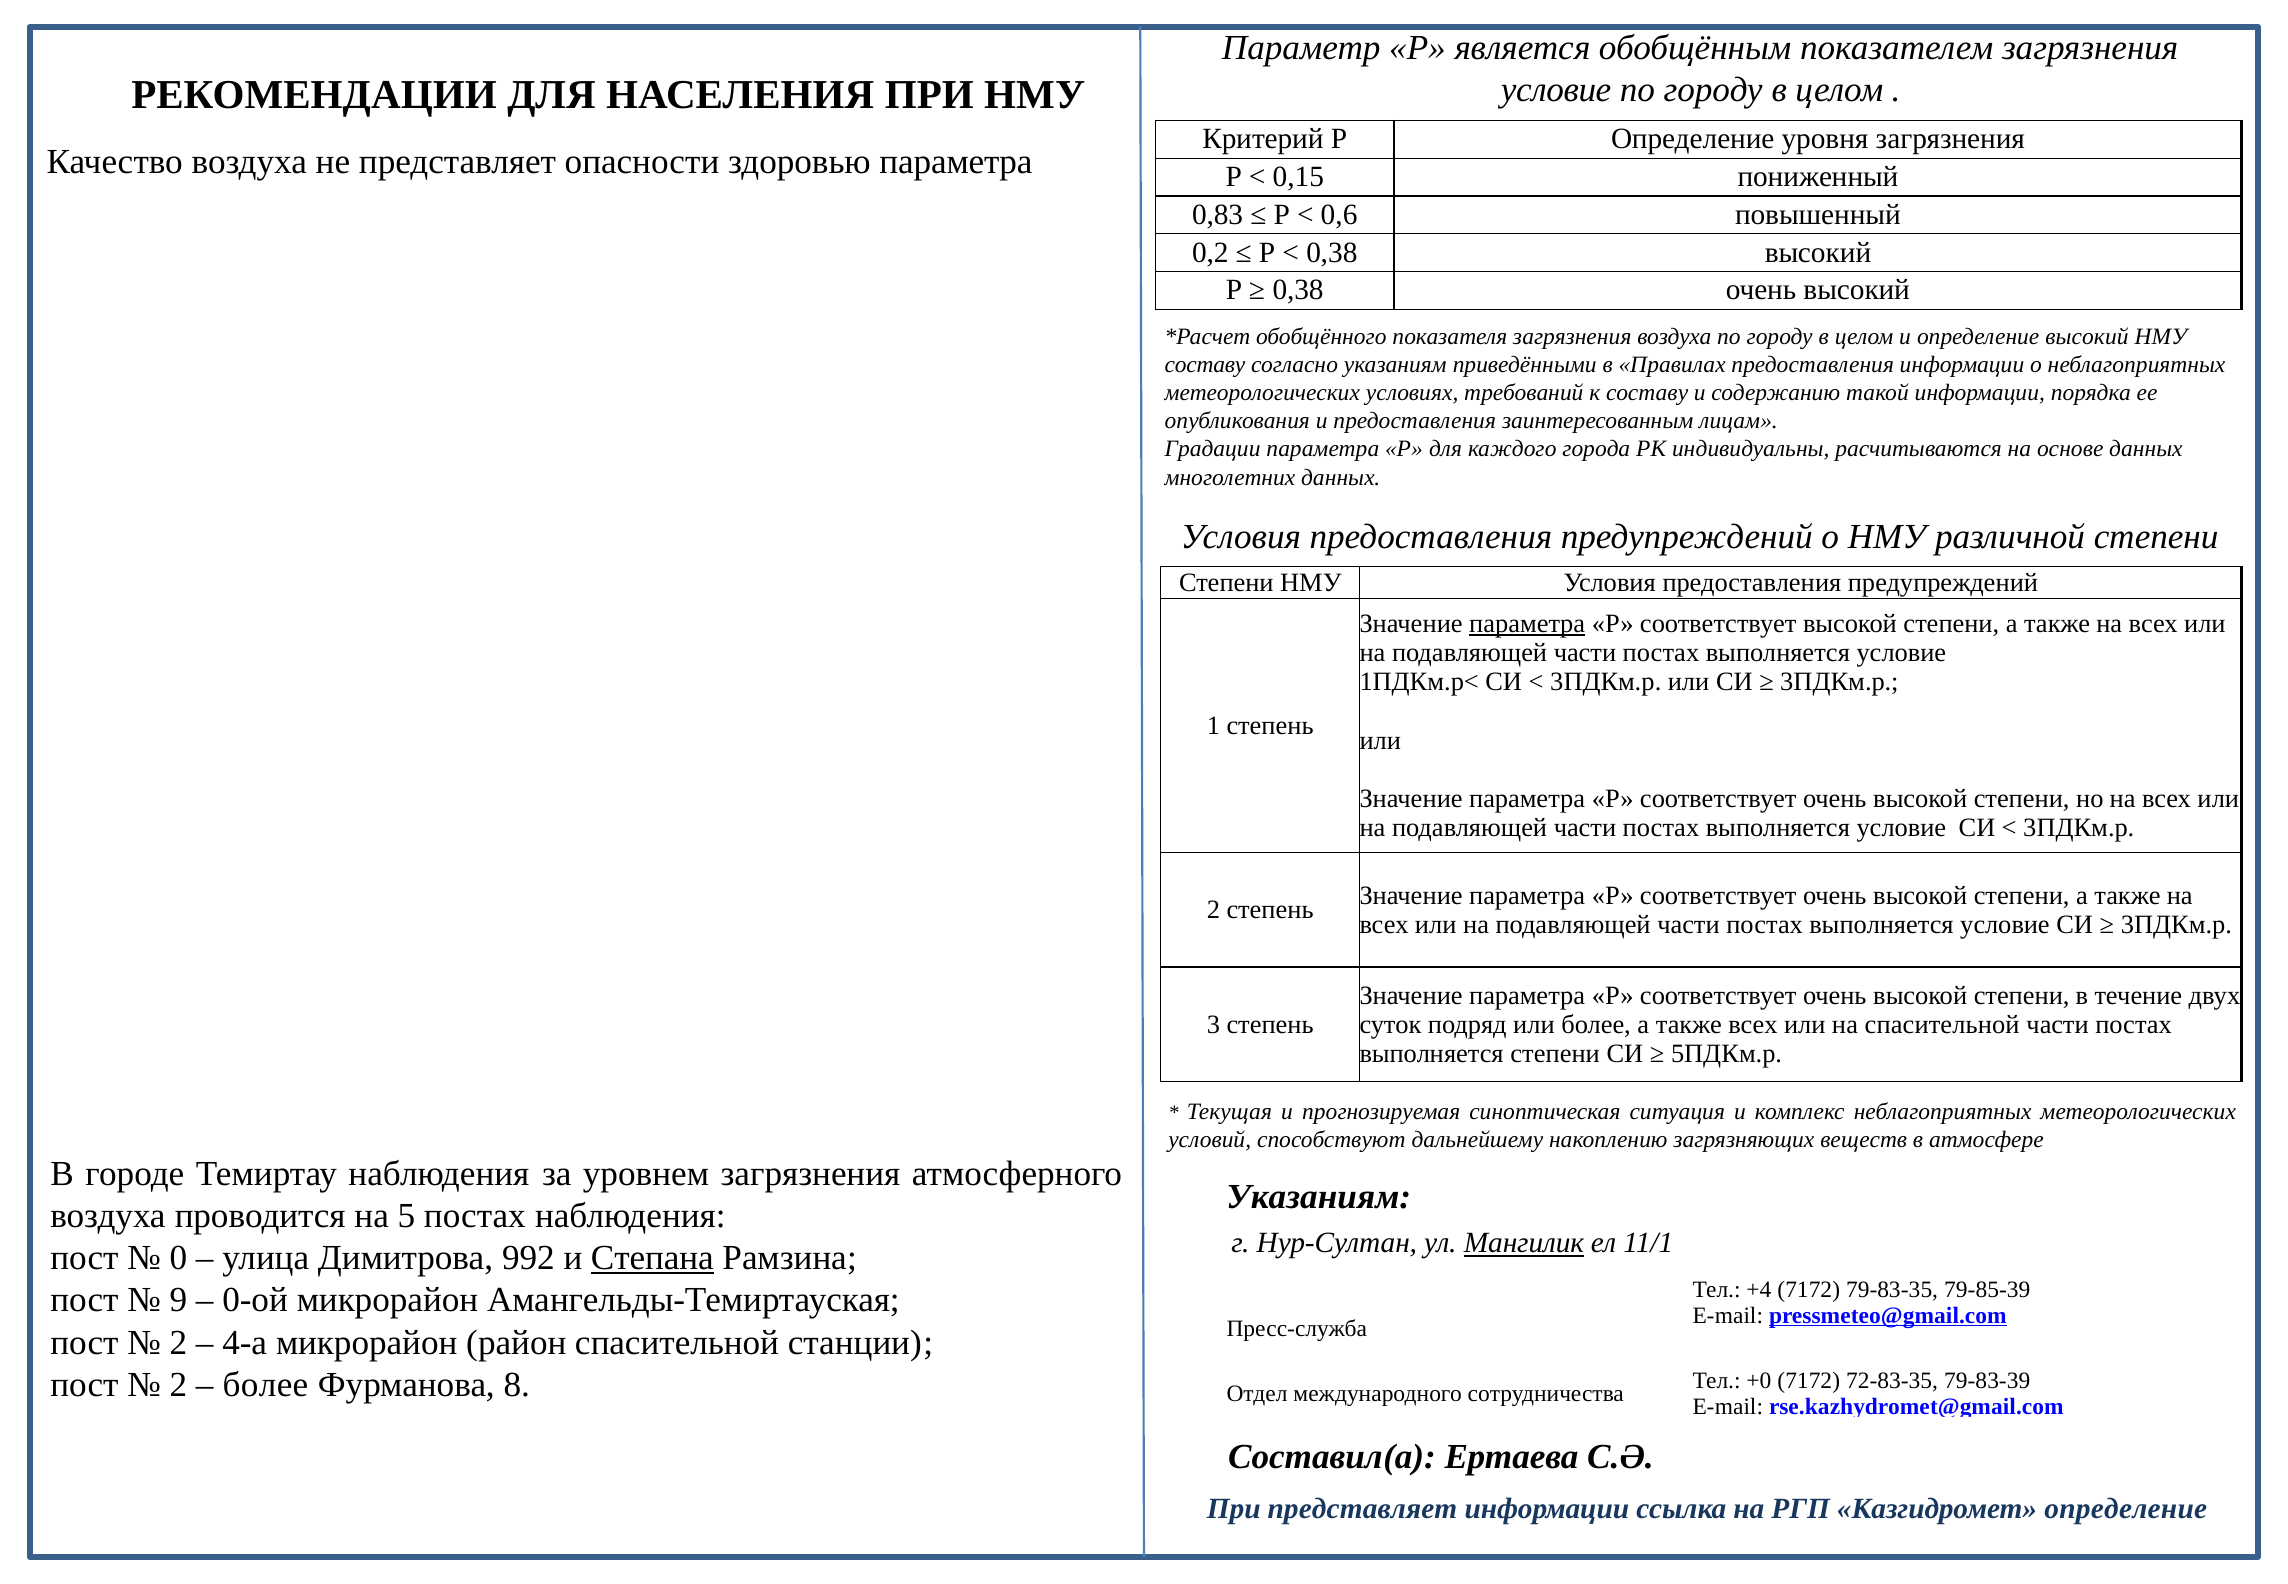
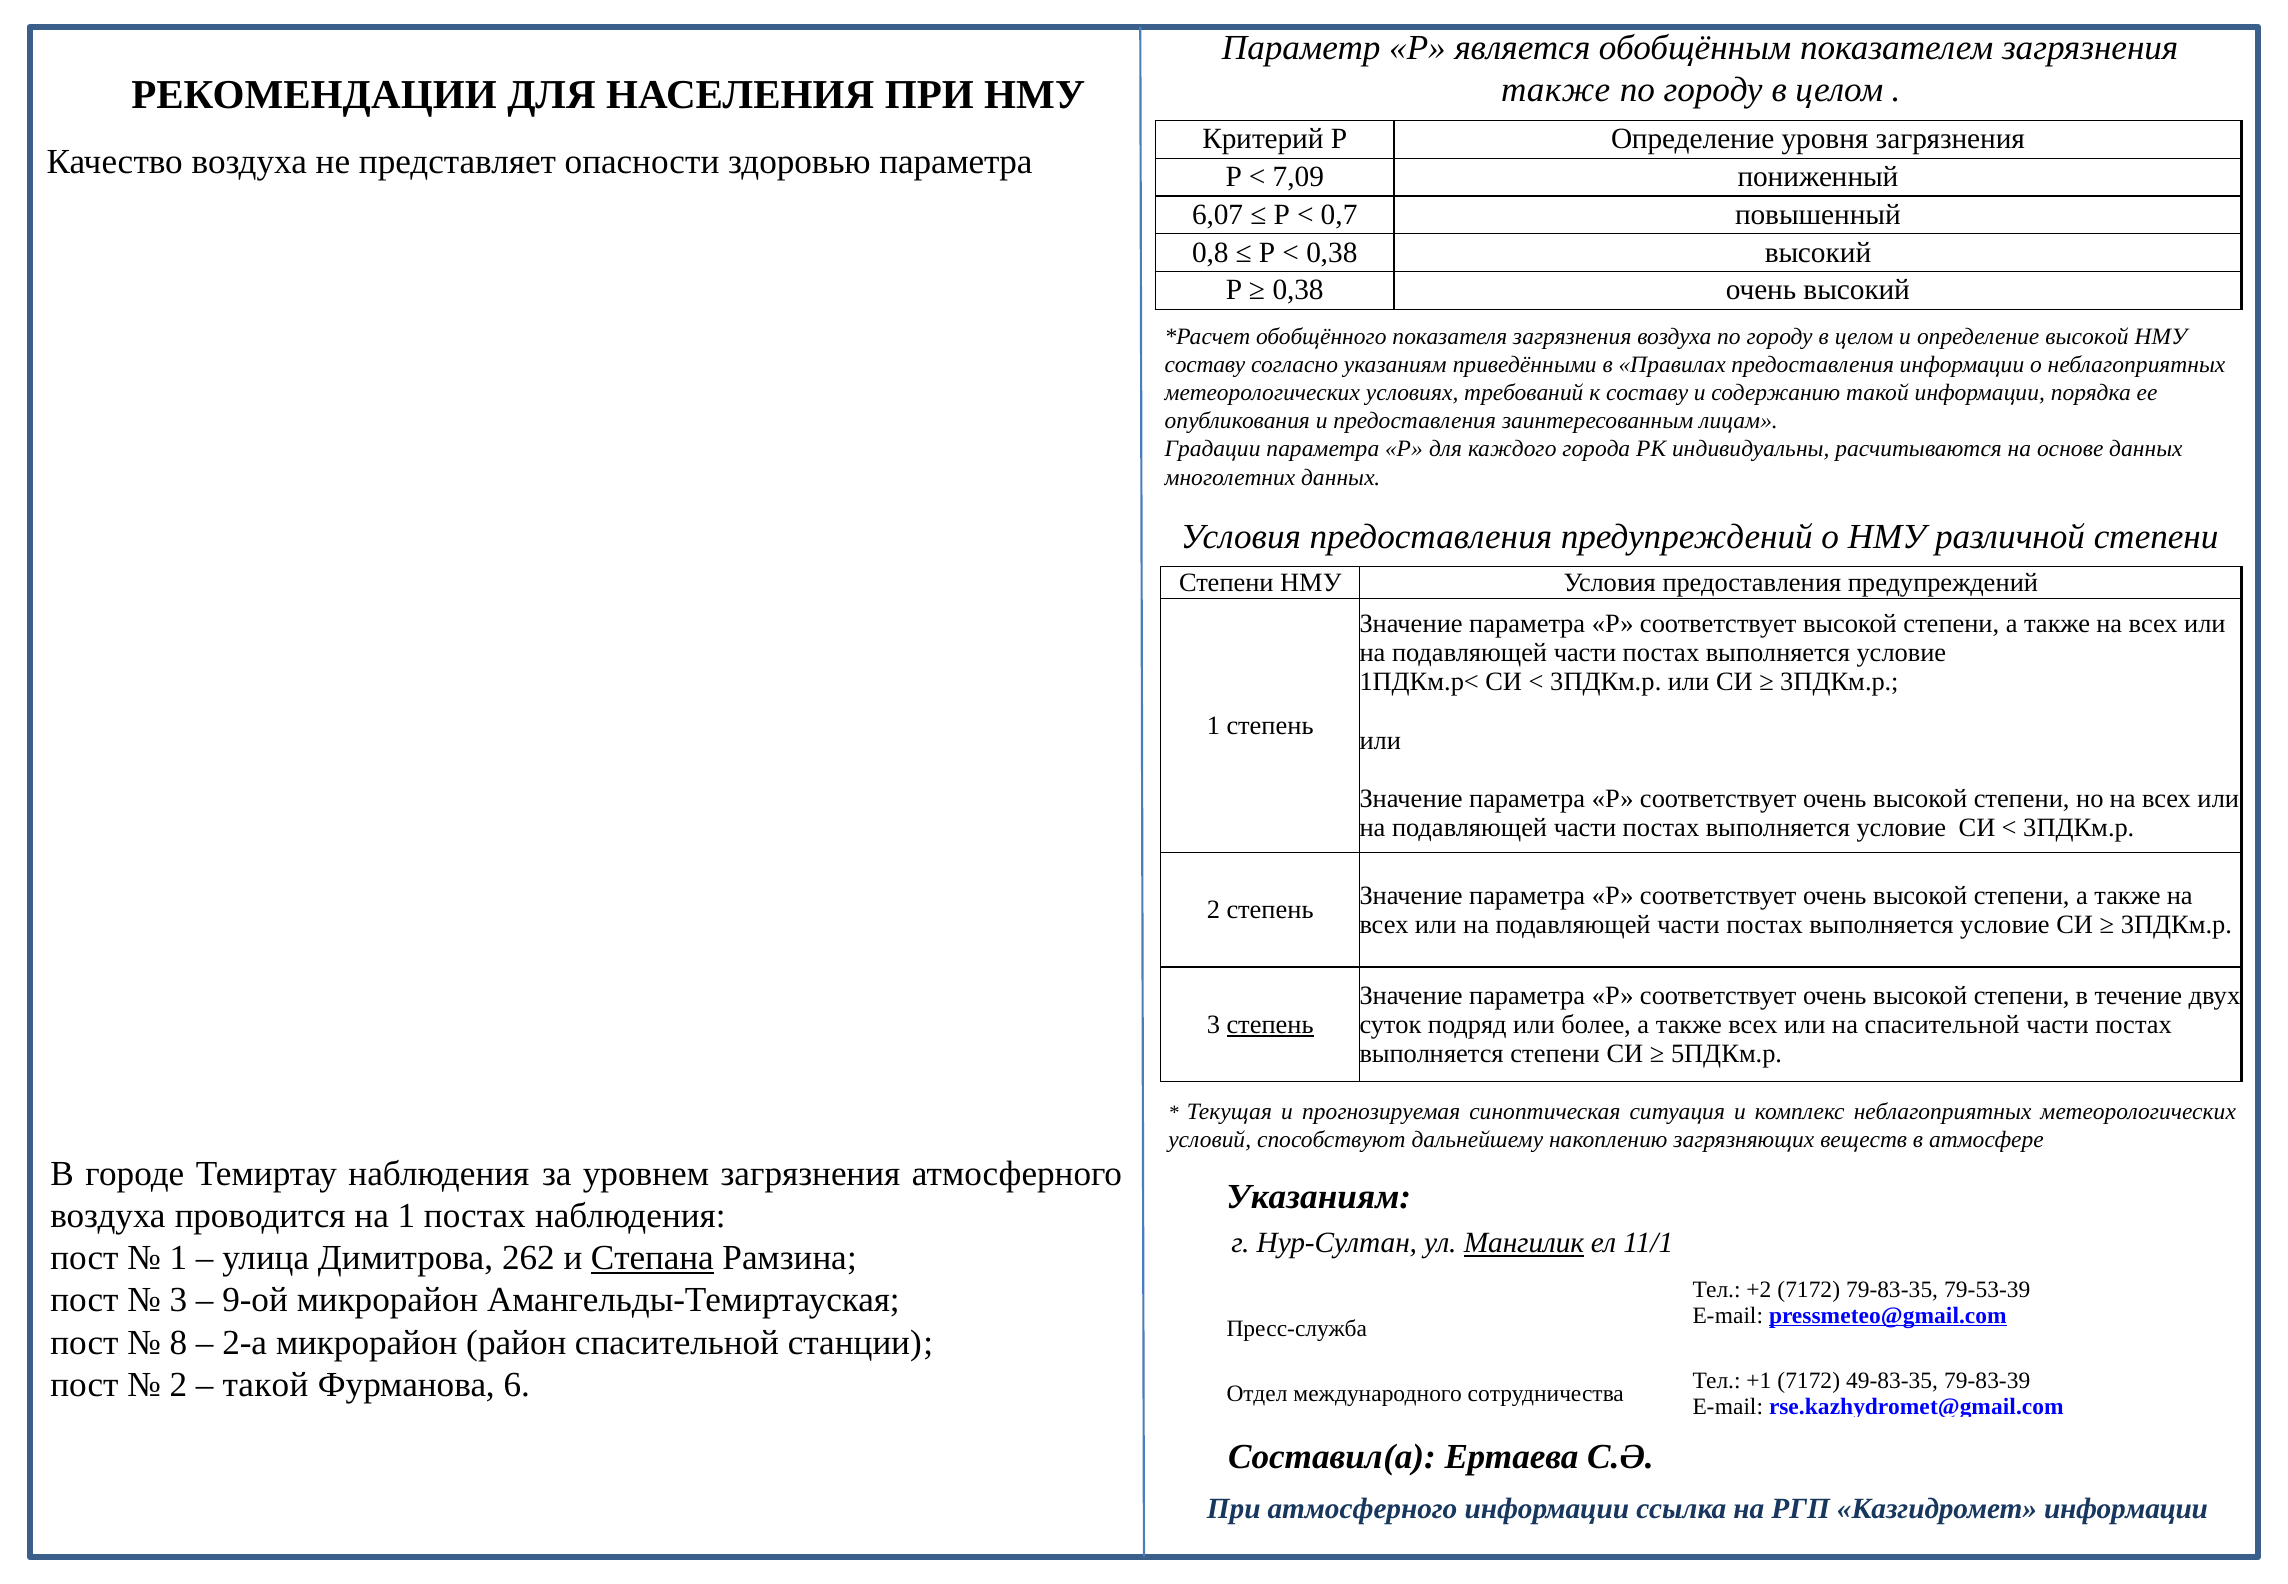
условие: условие -> также (1556, 90)
0,15: 0,15 -> 7,09 (1298, 177)
0,83: 0,83 -> 6,07 (1218, 215)
0,6: 0,6 -> 0,7 (1339, 215)
0,2: 0,2 -> 0,8 (1210, 252)
определение высокий: высокий -> высокой (2087, 337)
параметра underline: present -> none (1527, 623)
степень underline: none -> present (1270, 1025)
на 5: 5 -> 1 (406, 1216)
0: 0 -> 1 (178, 1258)
992: 992 -> 262 (528, 1258)
+4: +4 -> +2 (1759, 1289)
79-85-39: 79-85-39 -> 79-53-39 (1987, 1289)
9: 9 -> 3 (178, 1300)
0-ой: 0-ой -> 9-ой (255, 1300)
2: 2 -> 8 (178, 1342)
4-а: 4-а -> 2-а (245, 1342)
более: более -> такой (266, 1385)
8: 8 -> 6 (517, 1385)
+0: +0 -> +1 (1759, 1381)
72-83-35: 72-83-35 -> 49-83-35 (1892, 1381)
При представляет: представляет -> атмосферного (1362, 1508)
Казгидромет определение: определение -> информации (2126, 1508)
